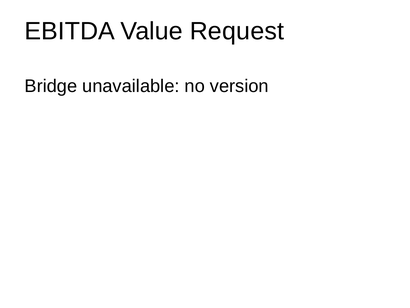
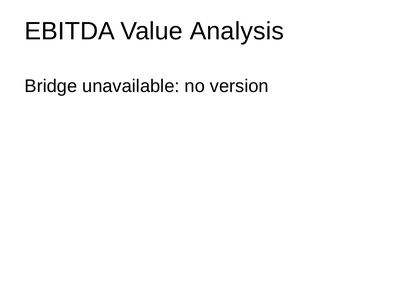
Request: Request -> Analysis (237, 31)
